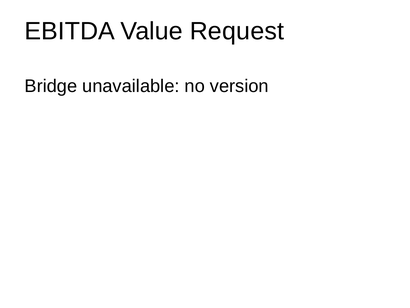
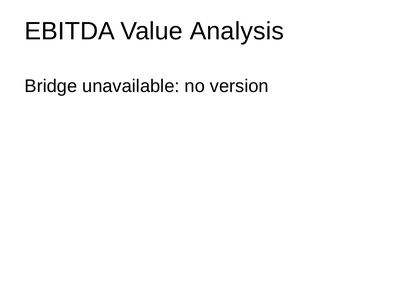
Request: Request -> Analysis (237, 31)
